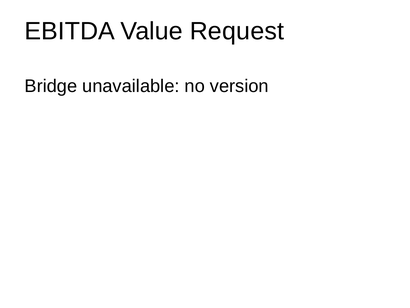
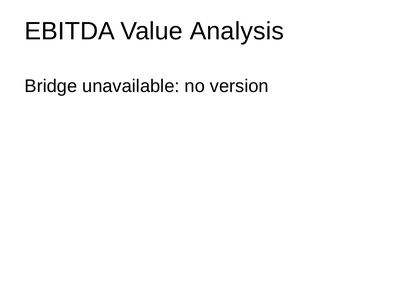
Request: Request -> Analysis (237, 31)
